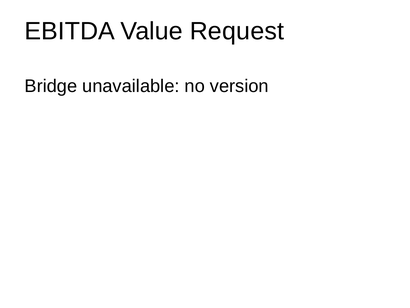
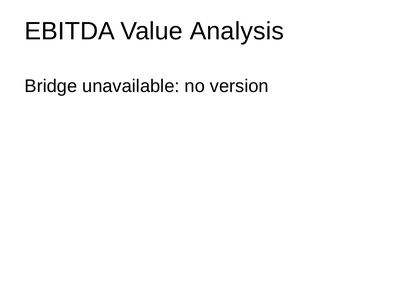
Request: Request -> Analysis (237, 31)
